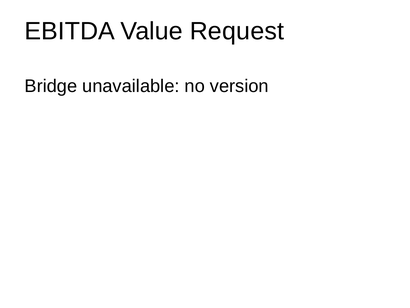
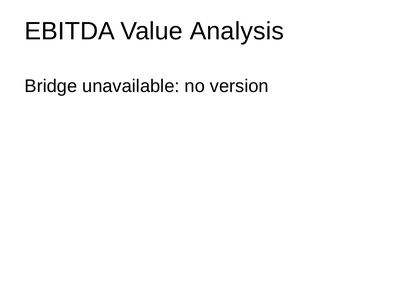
Request: Request -> Analysis (237, 31)
